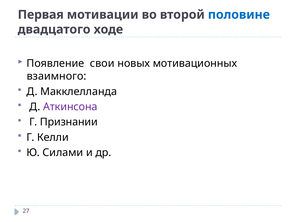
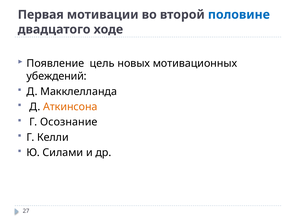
свои: свои -> цель (102, 63)
взаимного: взаимного -> убеждений (57, 76)
Аткинсона colour: purple -> orange (70, 107)
Признании: Признании -> Осознание (69, 122)
